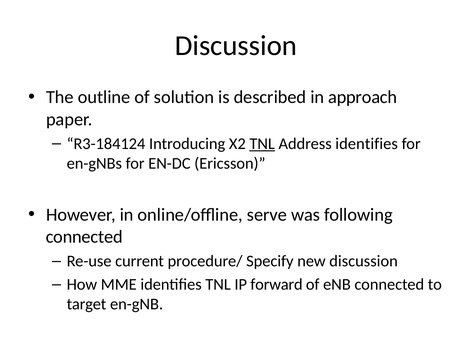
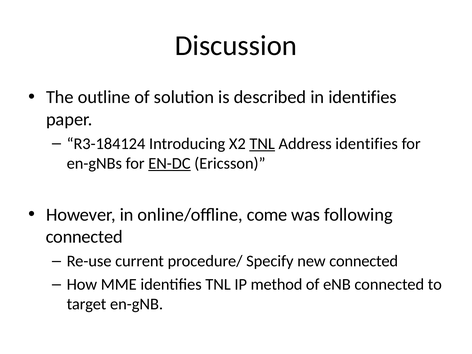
in approach: approach -> identifies (363, 97)
EN-DC underline: none -> present (169, 163)
serve: serve -> come (267, 215)
new discussion: discussion -> connected (364, 261)
forward: forward -> method (277, 285)
